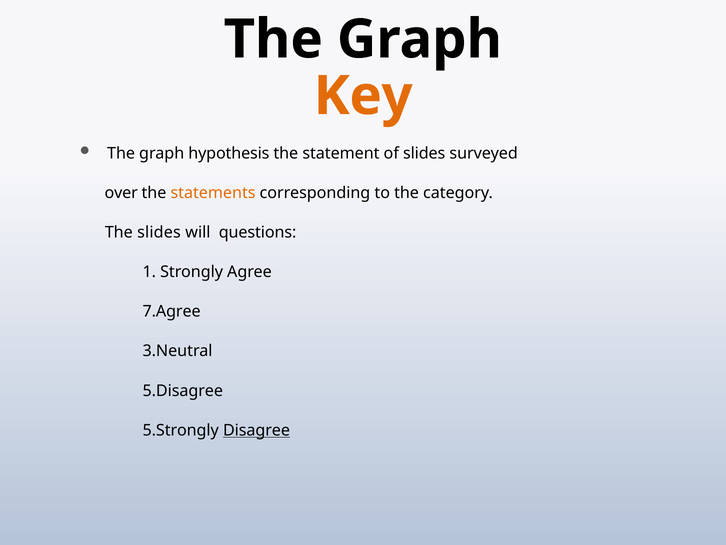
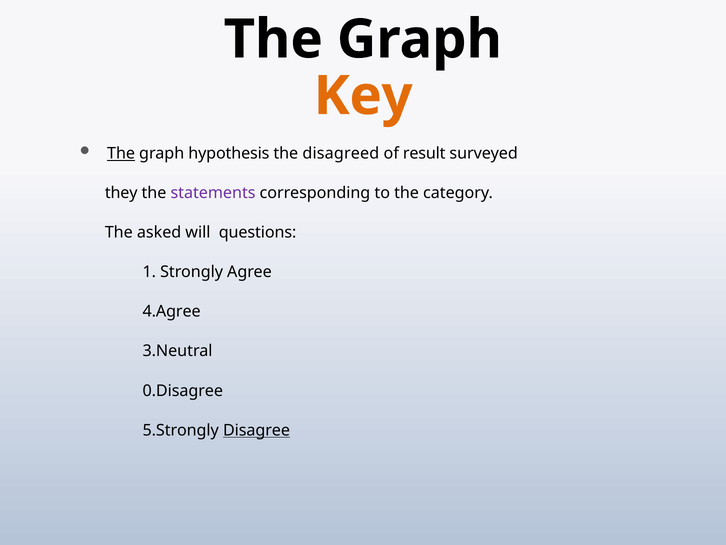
The underline: none -> present (121, 153)
statement: statement -> disagreed (341, 153)
of slides: slides -> result (424, 153)
over: over -> they (121, 193)
statements colour: orange -> purple (213, 193)
The slides: slides -> asked (159, 232)
7.Agree: 7.Agree -> 4.Agree (172, 311)
5.Disagree: 5.Disagree -> 0.Disagree (183, 390)
